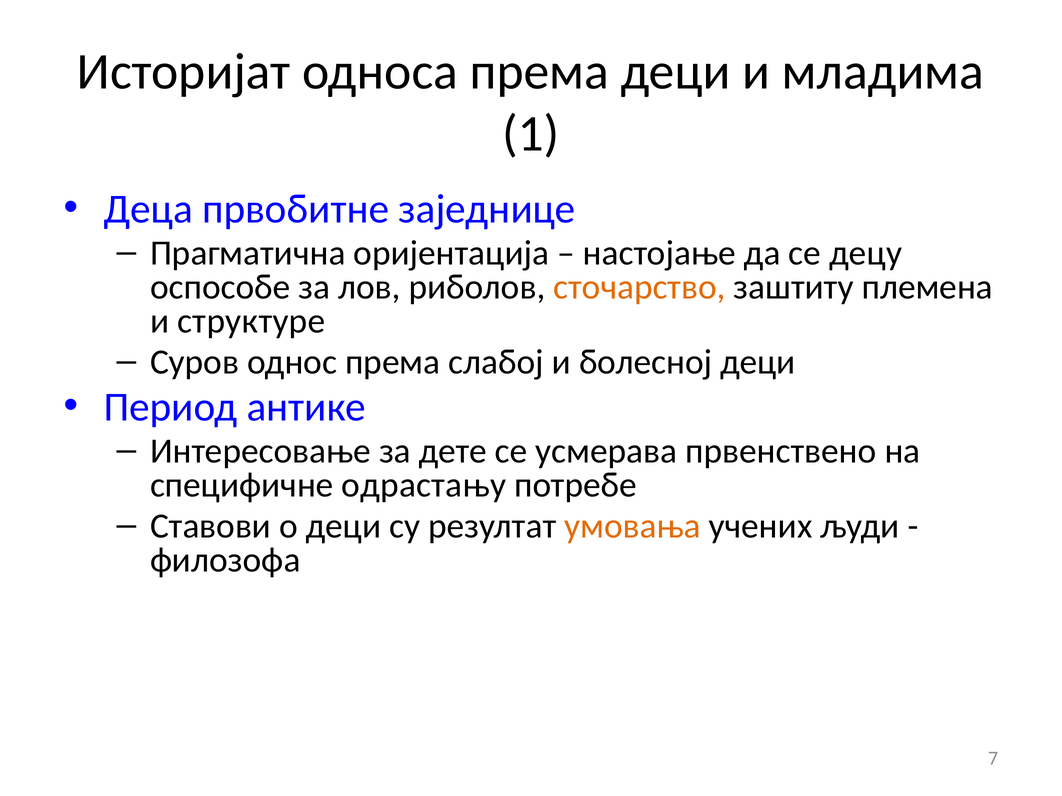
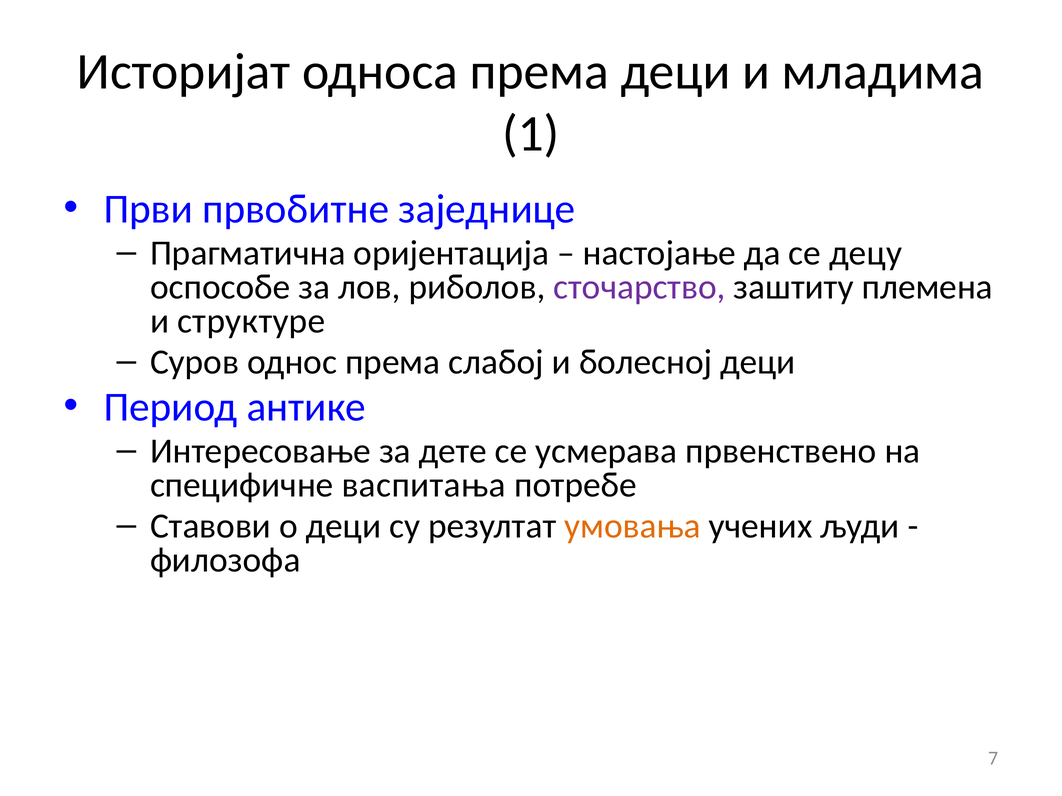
Деца: Деца -> Први (148, 209)
сточарство colour: orange -> purple (639, 287)
одрастању: одрастању -> васпитања (424, 485)
